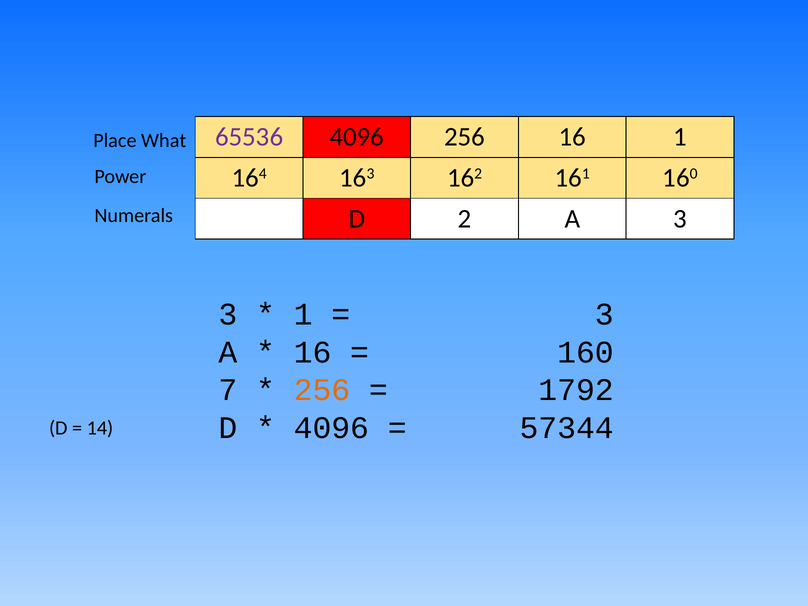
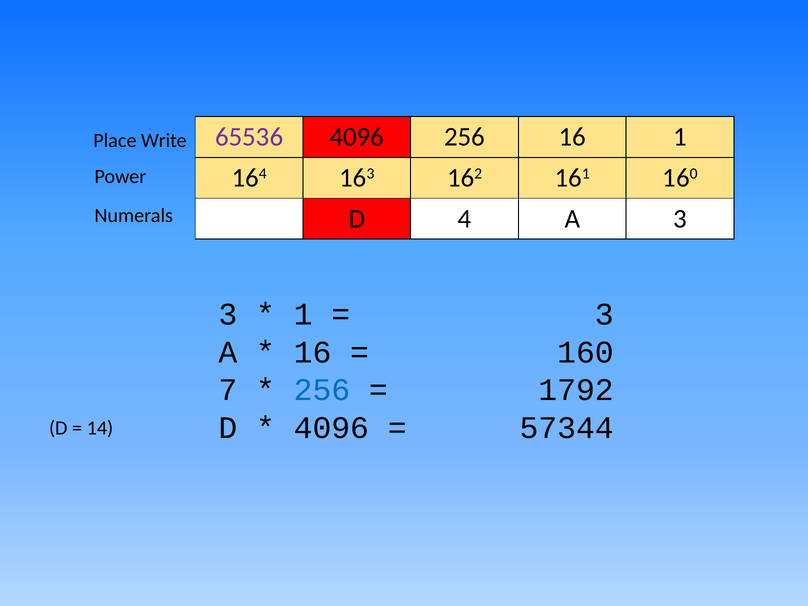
What: What -> Write (164, 141)
2: 2 -> 4 (465, 219)
256 colour: orange -> blue (322, 390)
